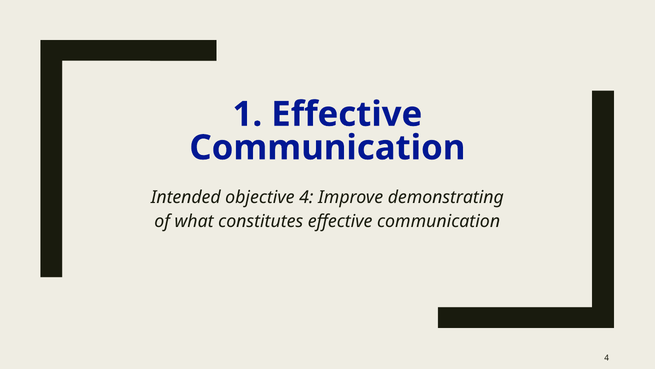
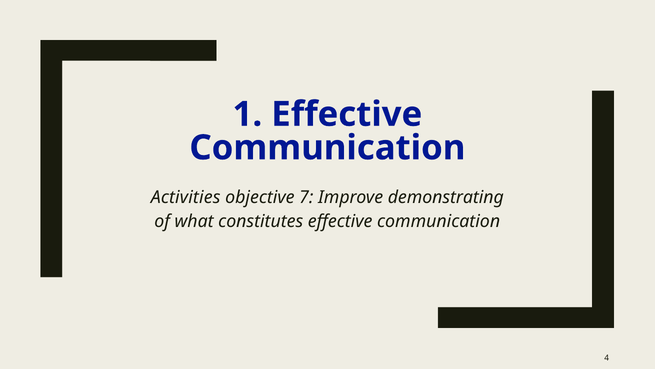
Intended: Intended -> Activities (186, 197)
objective 4: 4 -> 7 (306, 197)
